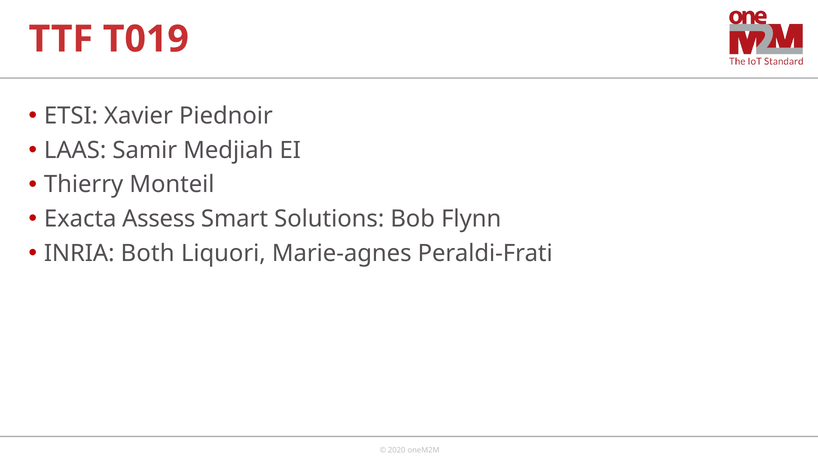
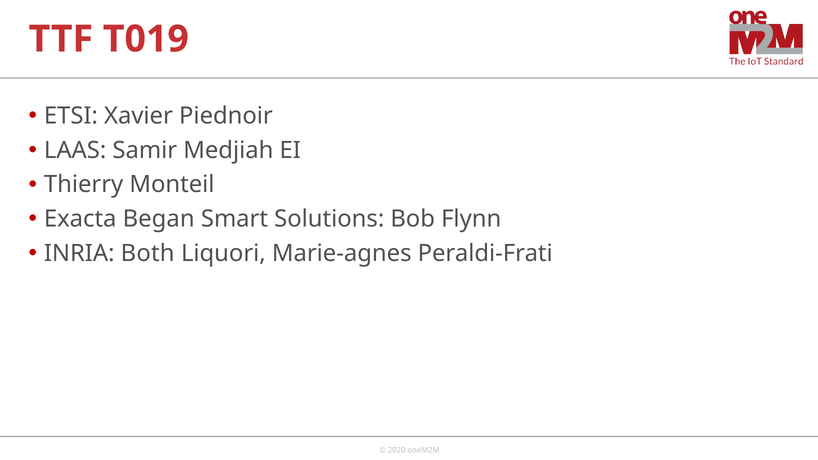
Assess: Assess -> Began (159, 219)
